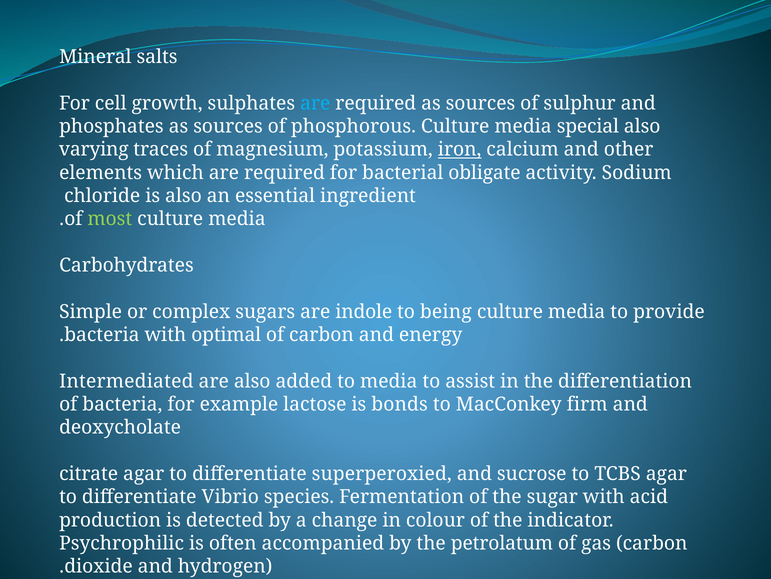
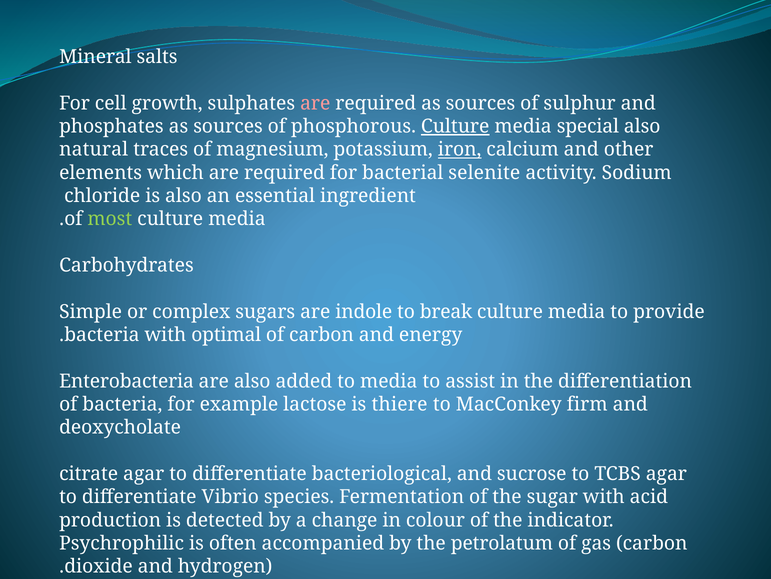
are colour: light blue -> pink (315, 103)
Culture underline: none -> present (455, 126)
varying: varying -> natural (94, 149)
obligate: obligate -> selenite (484, 173)
being: being -> break (446, 311)
Intermediated: Intermediated -> Enterobacteria (127, 381)
bonds: bonds -> thiere (400, 404)
superperoxied: superperoxied -> bacteriological (382, 473)
